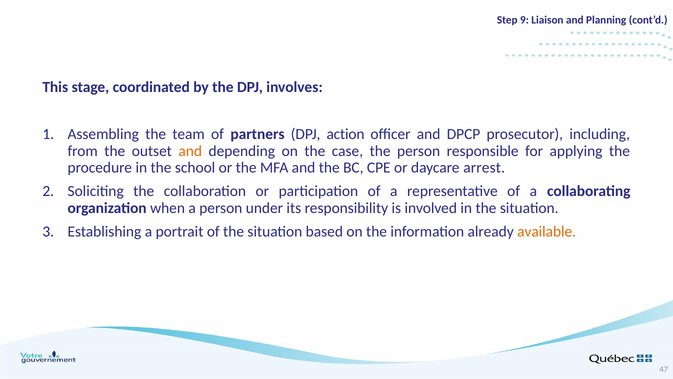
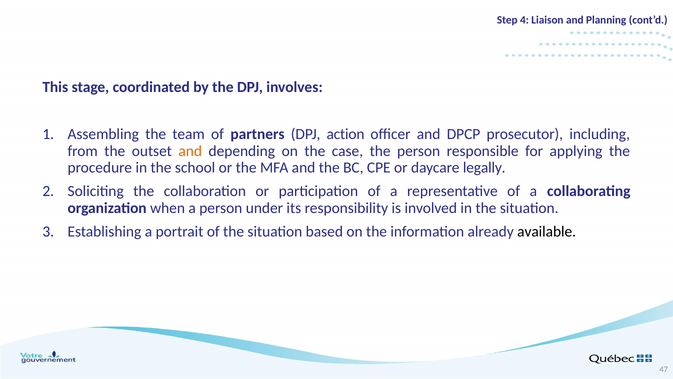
9: 9 -> 4 (524, 20)
arrest: arrest -> legally (484, 167)
available colour: orange -> black (547, 231)
